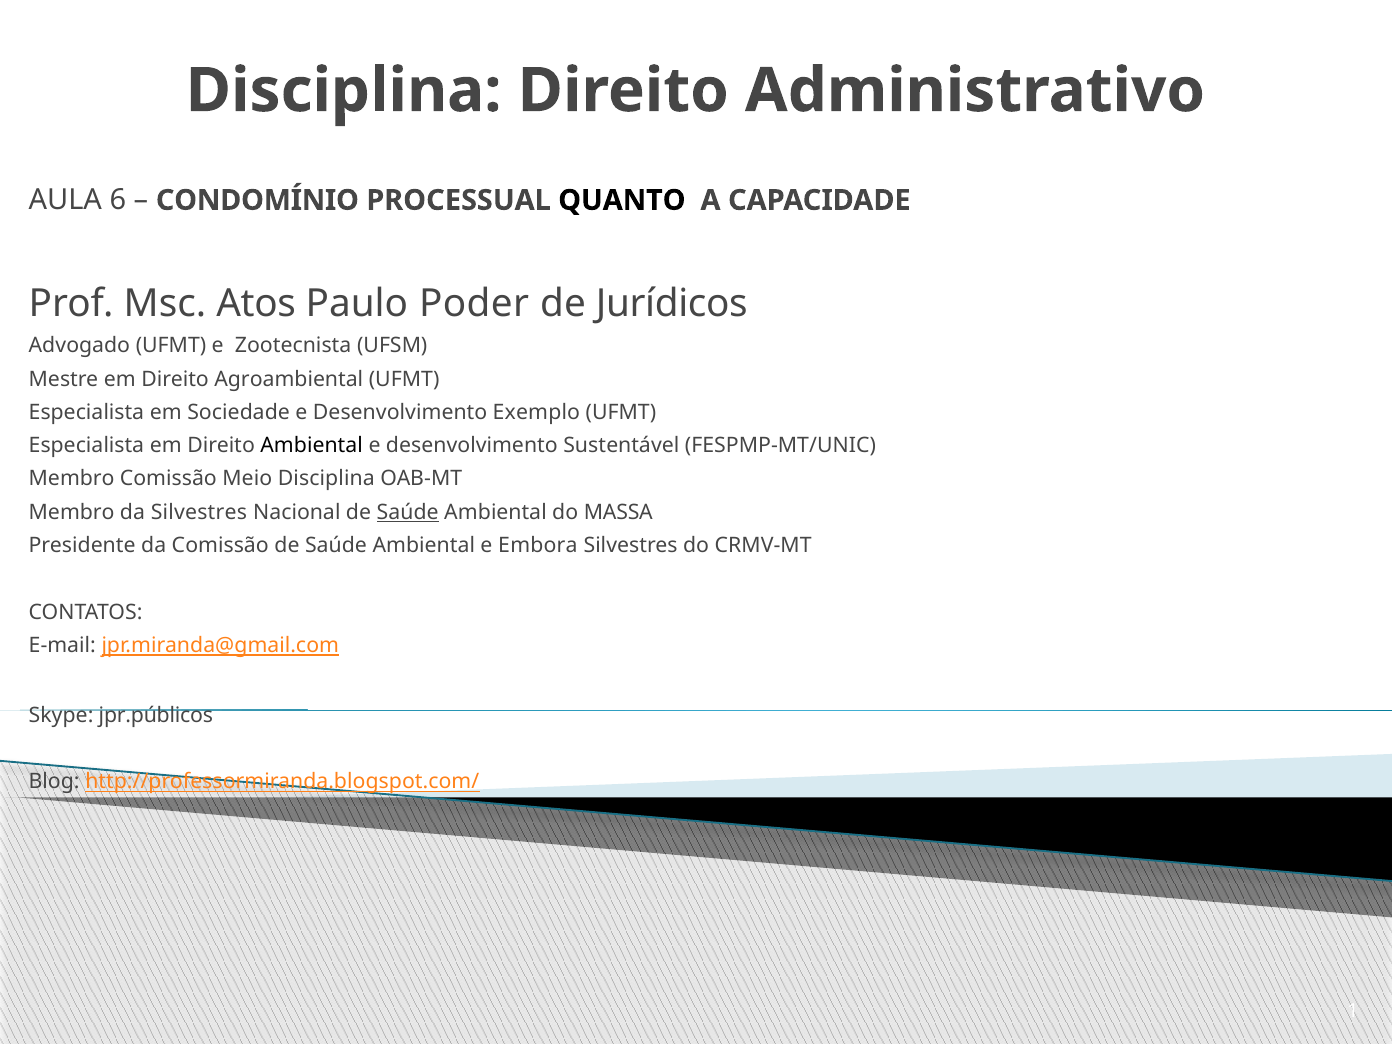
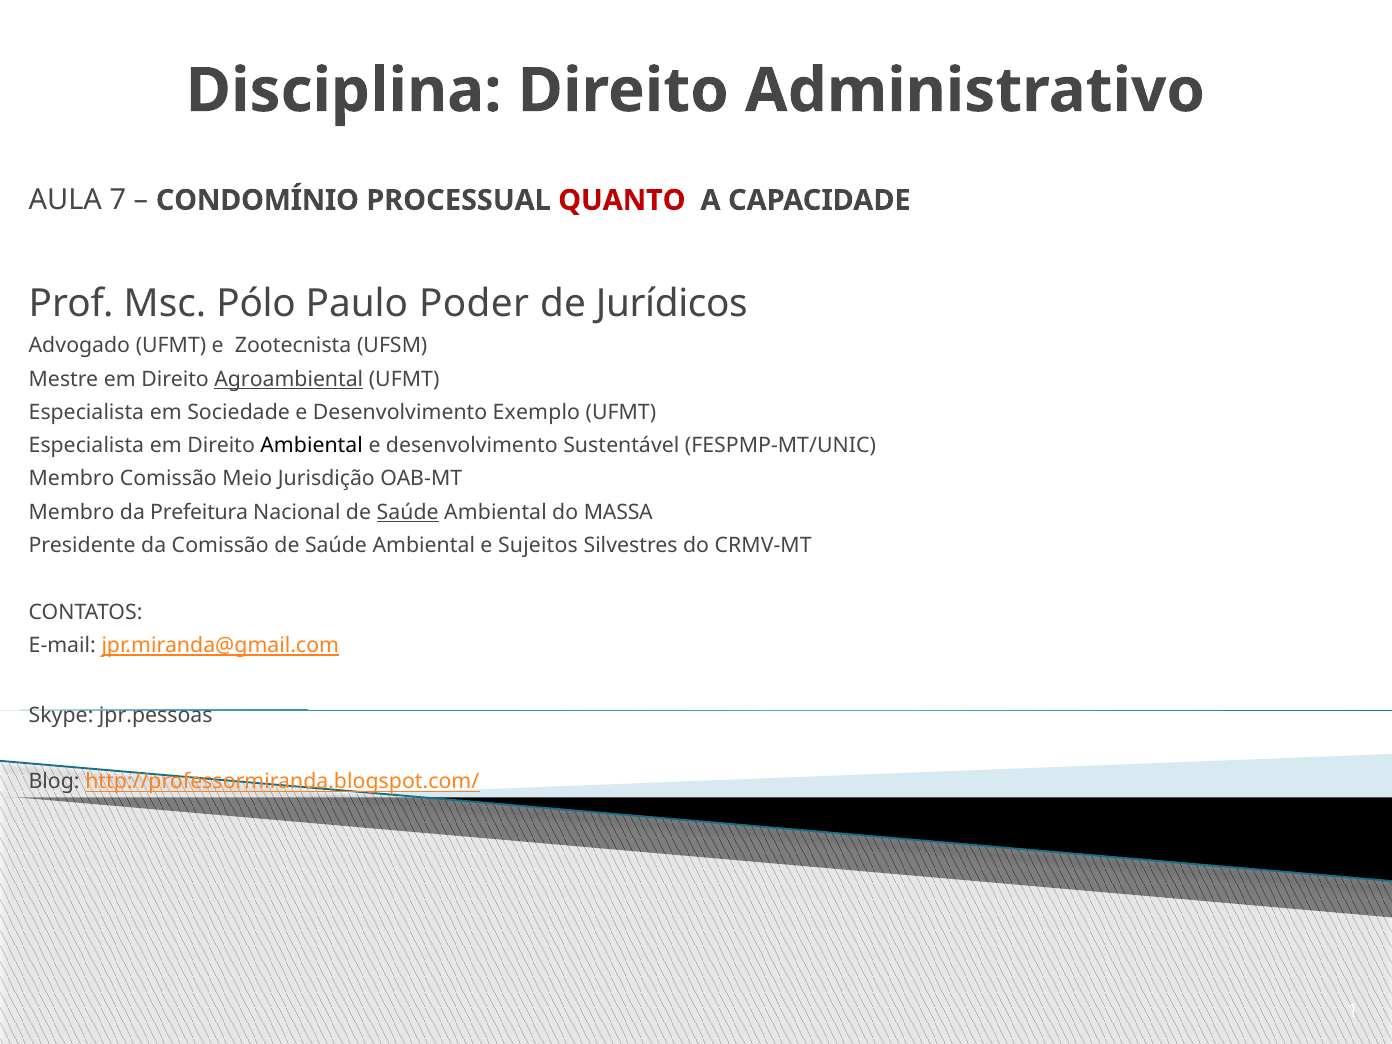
6: 6 -> 7 (118, 200)
QUANTO colour: black -> red (622, 200)
Atos: Atos -> Pólo (256, 303)
Agroambiental underline: none -> present (289, 379)
Meio Disciplina: Disciplina -> Jurisdição (326, 479)
da Silvestres: Silvestres -> Prefeitura (199, 512)
Embora: Embora -> Sujeitos (538, 546)
jpr.públicos: jpr.públicos -> jpr.pessoas (156, 715)
